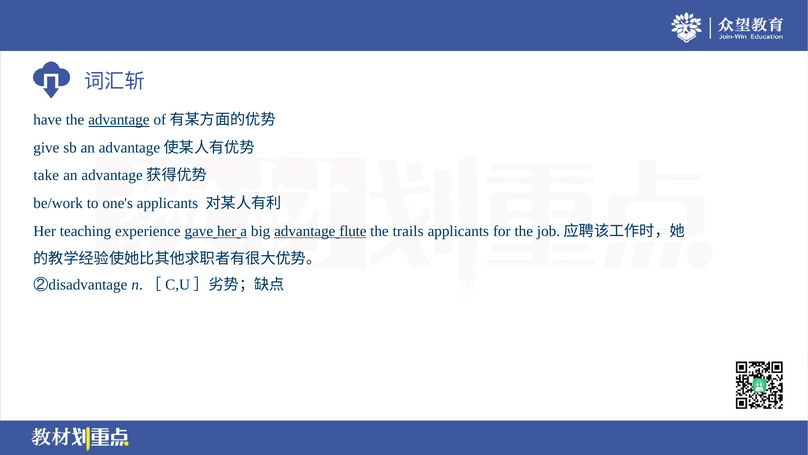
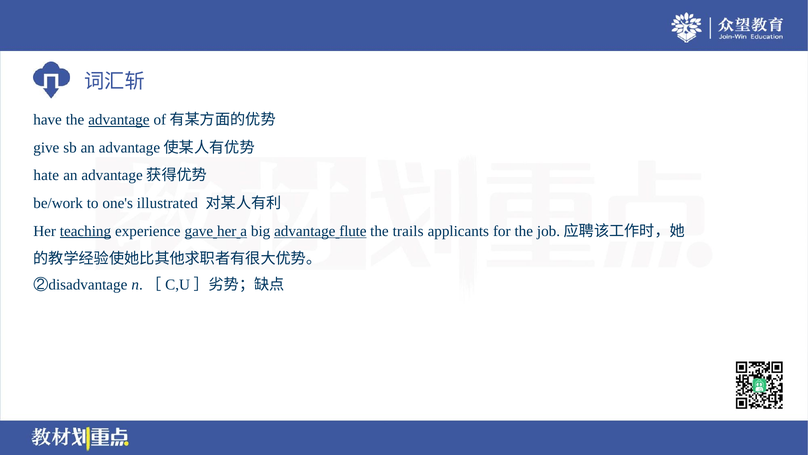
take: take -> hate (46, 175)
one's applicants: applicants -> illustrated (167, 203)
teaching underline: none -> present (85, 231)
